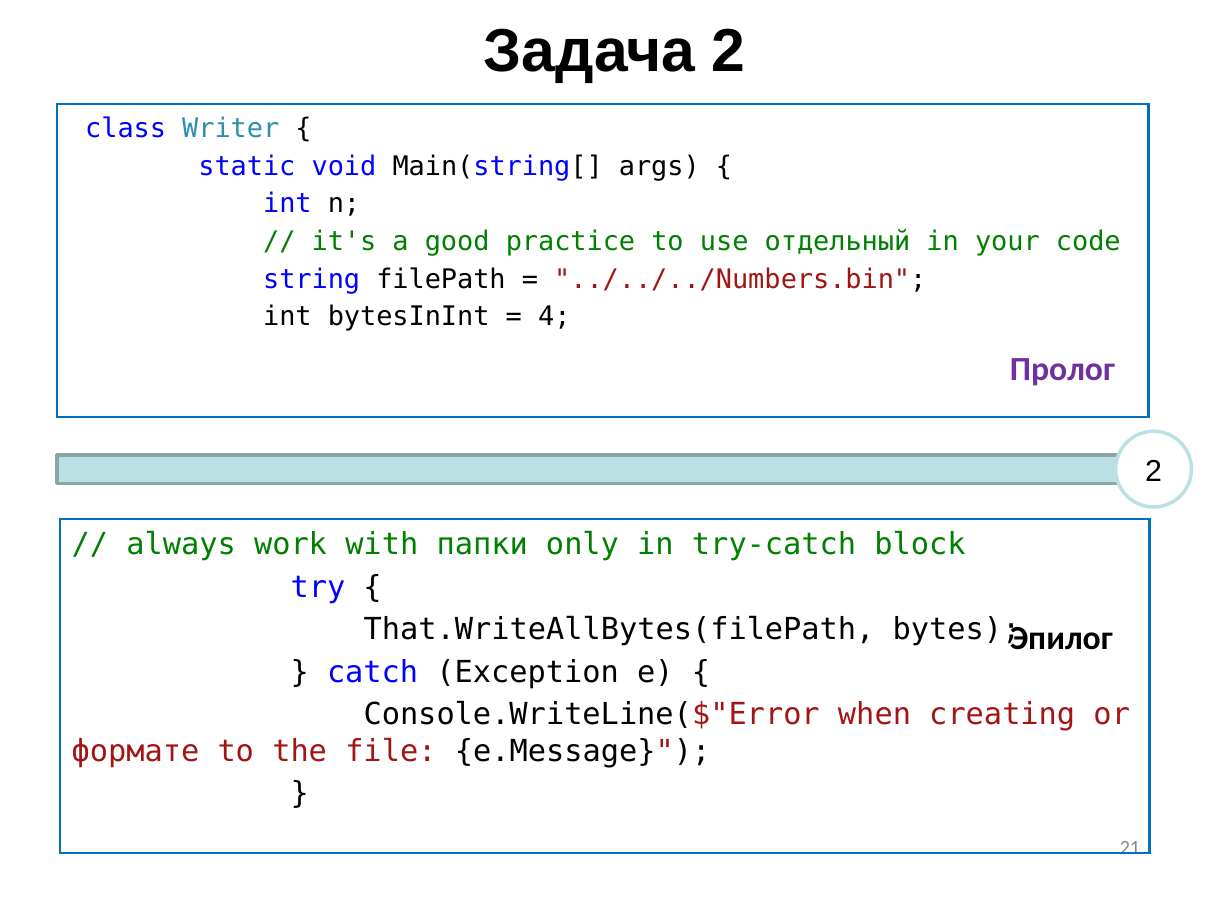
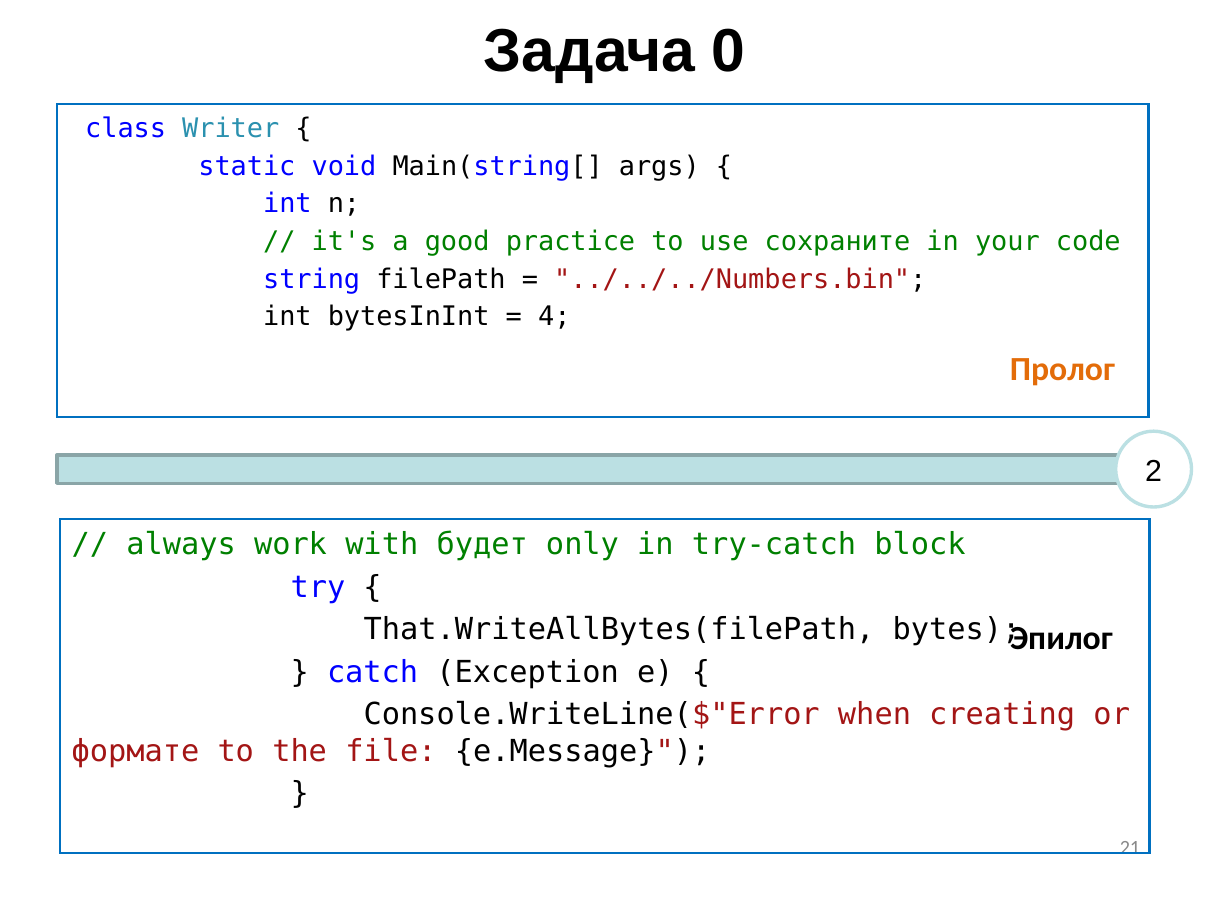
Задача 2: 2 -> 0 (729, 52)
отдельный: отдельный -> сохраните (837, 242)
Пролог colour: purple -> orange (1062, 369)
папки: папки -> будет (482, 545)
